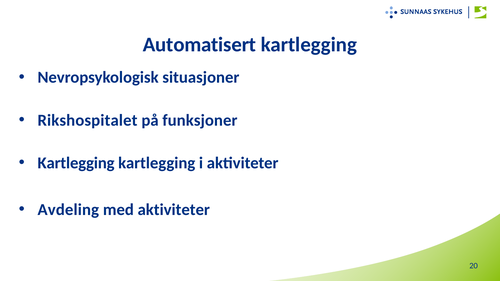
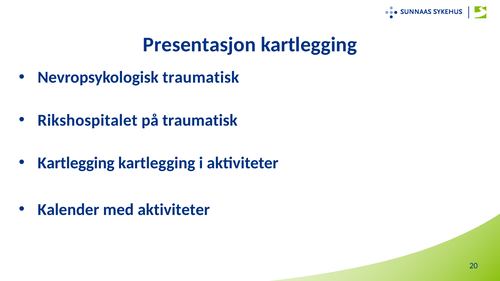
Automatisert: Automatisert -> Presentasjon (199, 45)
Nevropsykologisk situasjoner: situasjoner -> traumatisk (201, 78)
på funksjoner: funksjoner -> traumatisk (200, 120)
Avdeling: Avdeling -> Kalender (68, 210)
